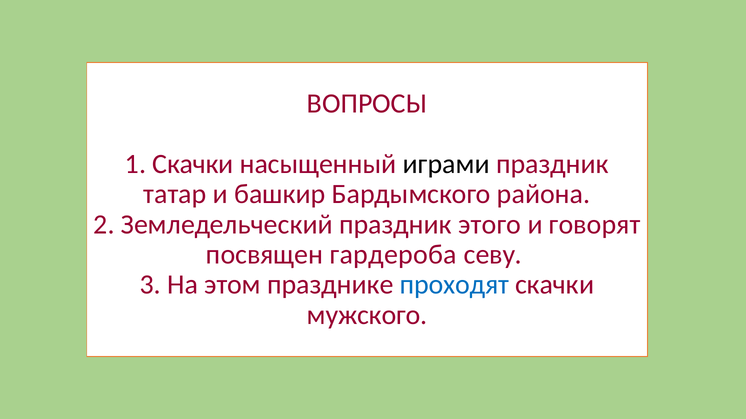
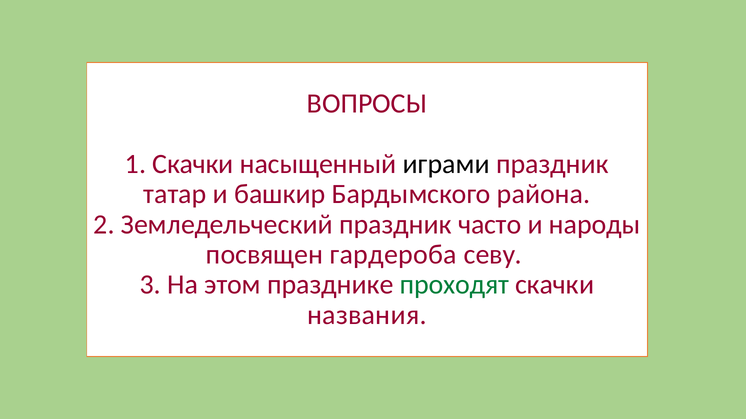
этого: этого -> часто (490, 225)
говорят: говорят -> народы (595, 225)
проходят colour: blue -> green (454, 285)
мужского: мужского -> названия (367, 315)
